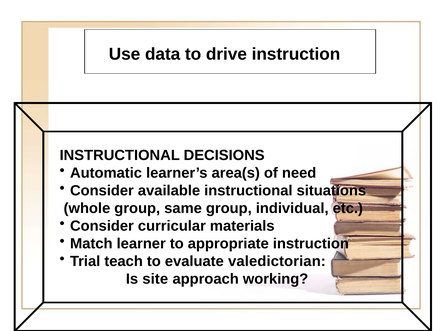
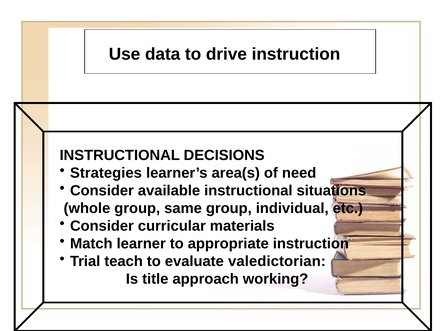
Automatic: Automatic -> Strategies (106, 173)
site: site -> title (155, 279)
